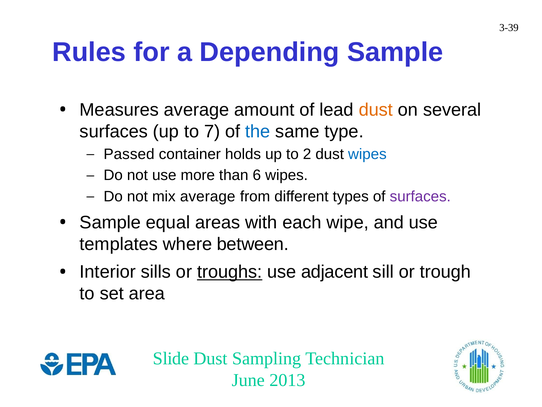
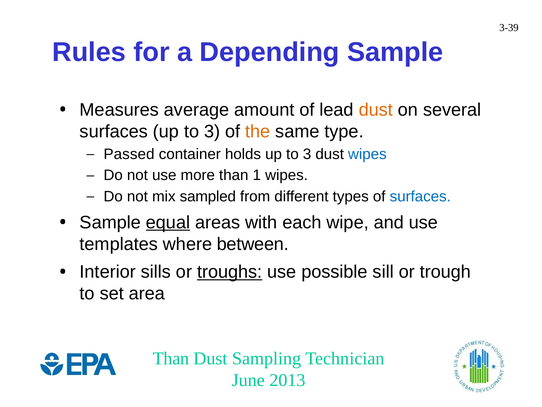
surfaces up to 7: 7 -> 3 (212, 131)
the colour: blue -> orange (258, 131)
holds up to 2: 2 -> 3 (307, 154)
6: 6 -> 1 (257, 175)
mix average: average -> sampled (208, 196)
surfaces colour: purple -> blue (420, 196)
equal underline: none -> present (168, 222)
adjacent: adjacent -> possible (335, 272)
Slide: Slide -> Than (171, 358)
